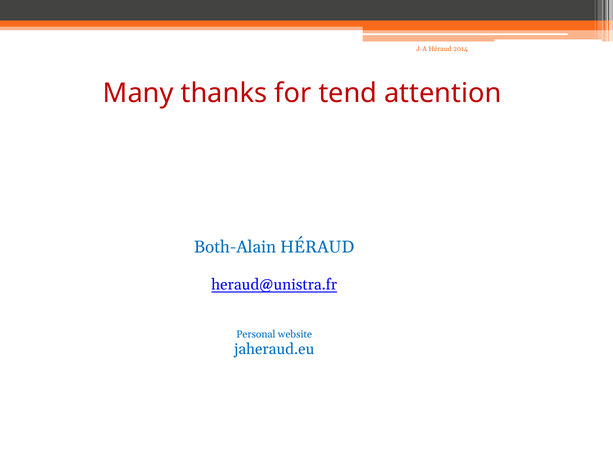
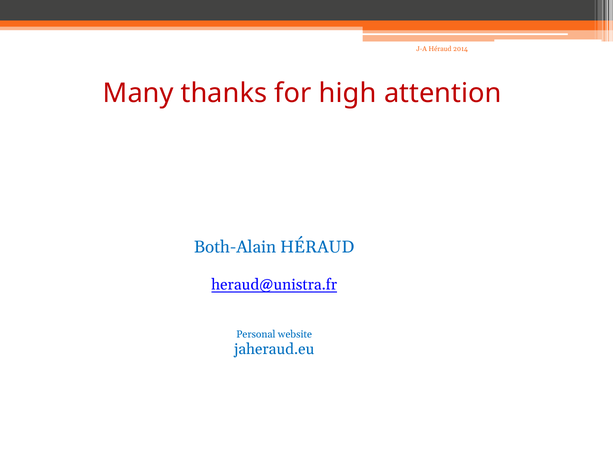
tend: tend -> high (348, 94)
